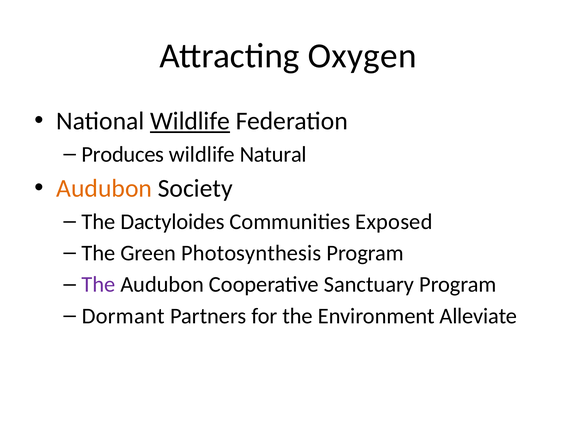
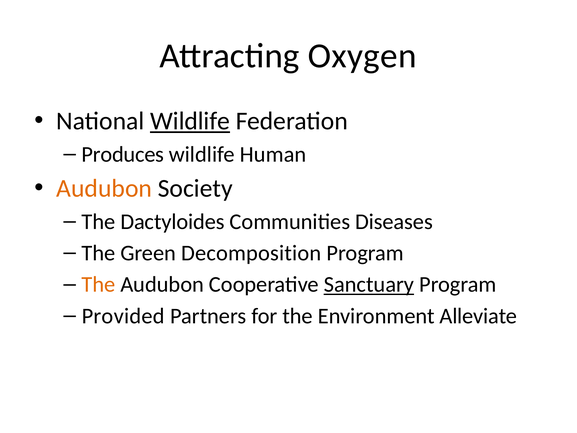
Natural: Natural -> Human (273, 154)
Exposed: Exposed -> Diseases (394, 222)
Photosynthesis: Photosynthesis -> Decomposition (251, 253)
The colour: purple -> orange (98, 284)
Sanctuary underline: none -> present (369, 284)
Dormant: Dormant -> Provided (123, 316)
